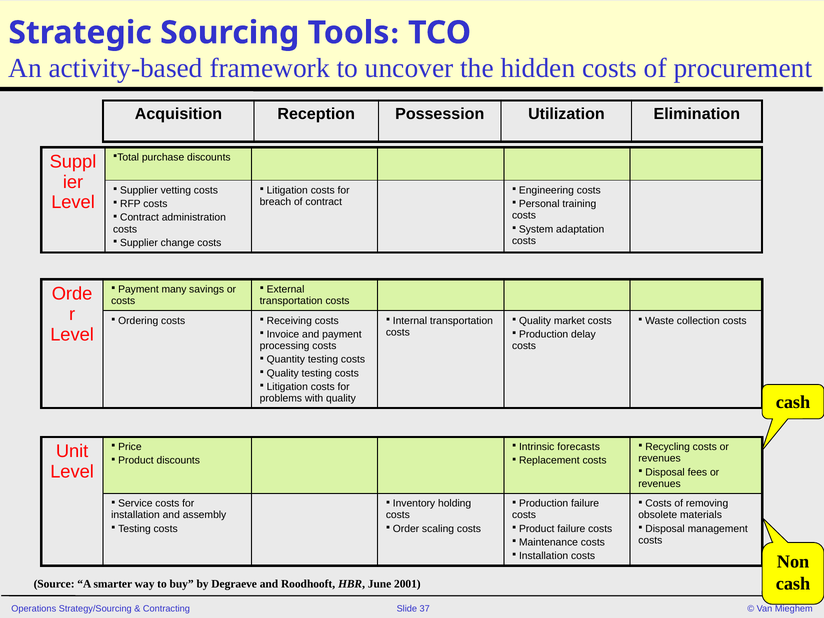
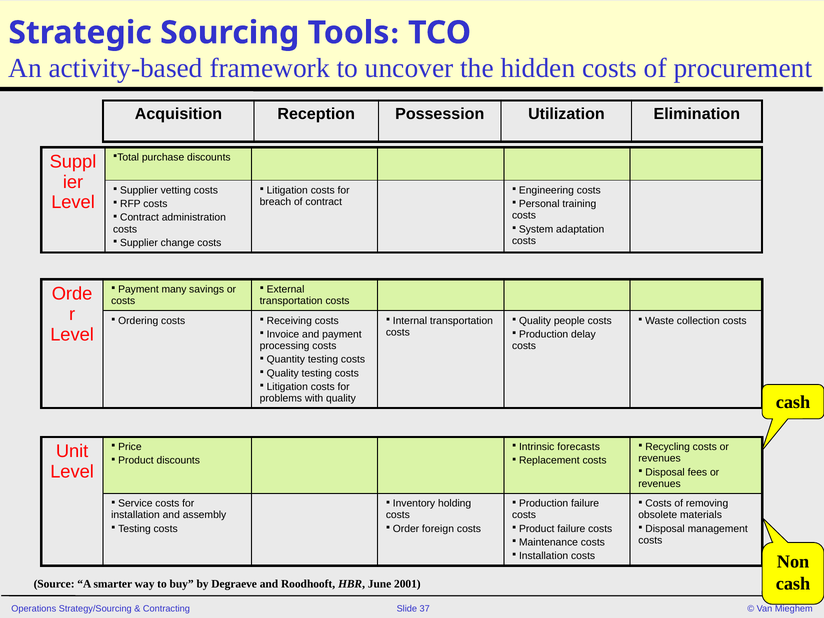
market: market -> people (569, 321)
scaling: scaling -> foreign (438, 529)
